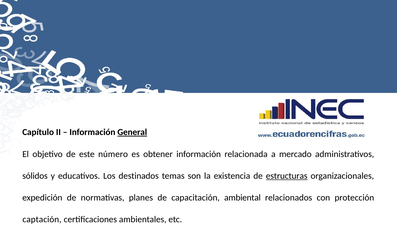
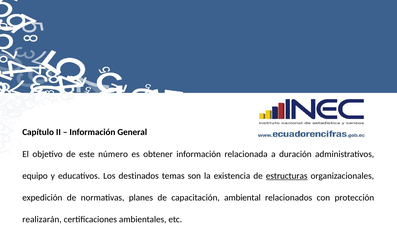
General underline: present -> none (132, 132)
mercado: mercado -> duración (295, 154)
sólidos: sólidos -> equipo (35, 176)
captación: captación -> realizarán (42, 220)
